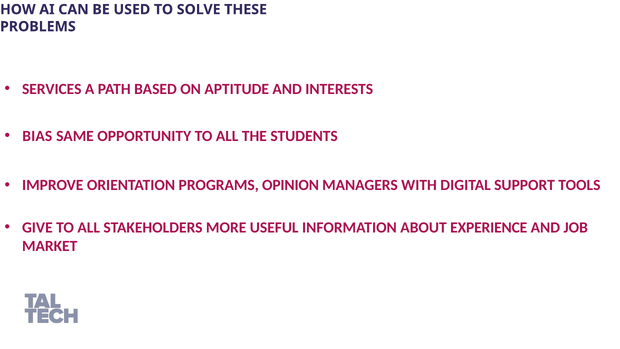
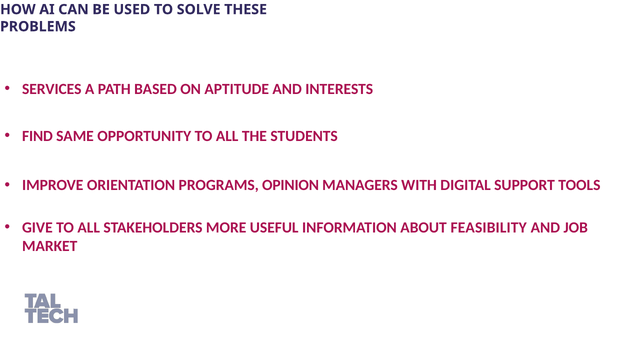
BIAS: BIAS -> FIND (37, 136)
EXPERIENCE: EXPERIENCE -> FEASIBILITY (489, 227)
